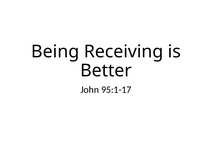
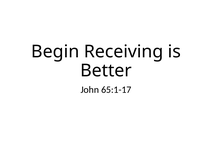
Being: Being -> Begin (55, 52)
95:1-17: 95:1-17 -> 65:1-17 (116, 90)
